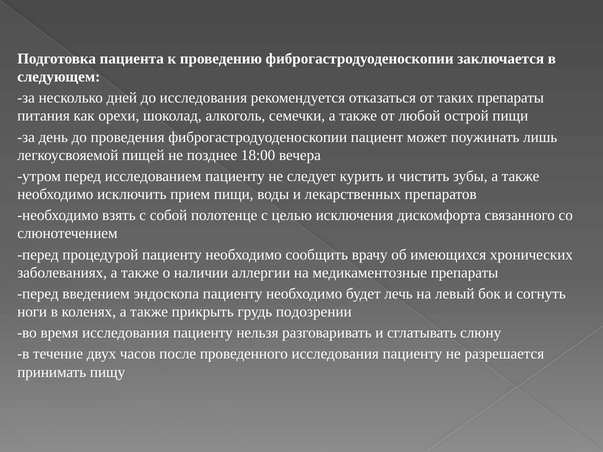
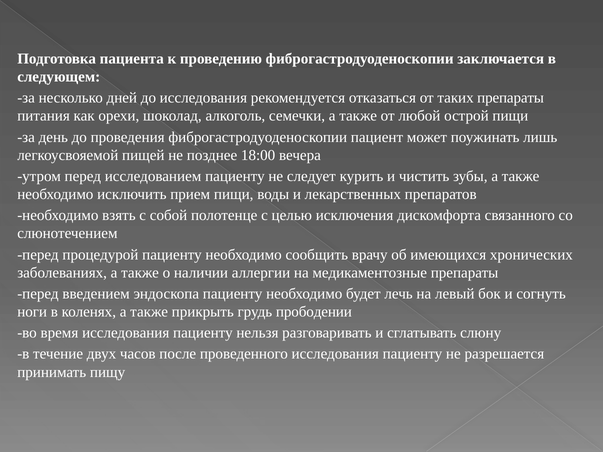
подозрении: подозрении -> прободении (314, 312)
